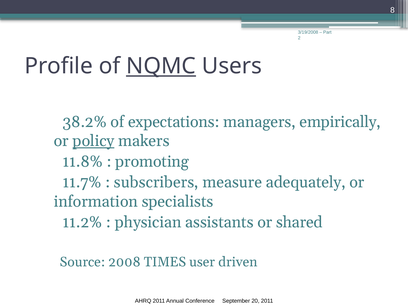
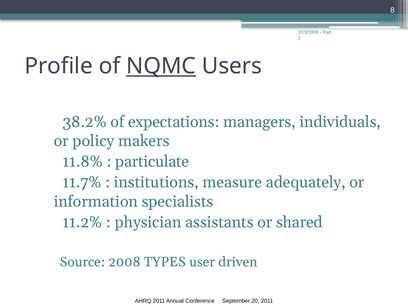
empirically: empirically -> individuals (340, 122)
policy underline: present -> none (94, 141)
promoting: promoting -> particulate (152, 162)
subscribers: subscribers -> institutions (156, 182)
TIMES: TIMES -> TYPES (165, 262)
